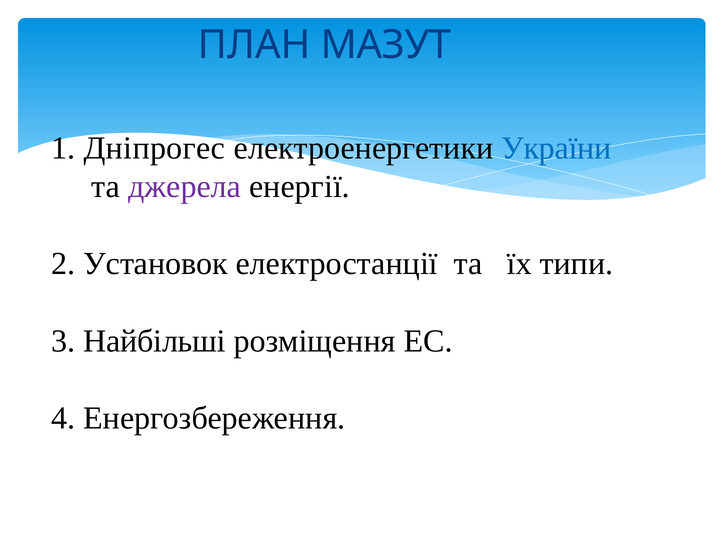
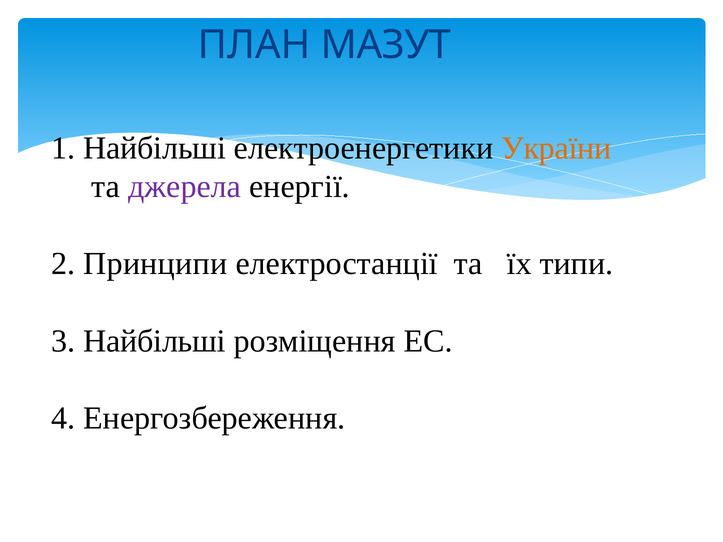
1 Дніпрогес: Дніпрогес -> Найбільші (155, 148)
України colour: blue -> orange (556, 148)
Установок: Установок -> Принципи (155, 264)
